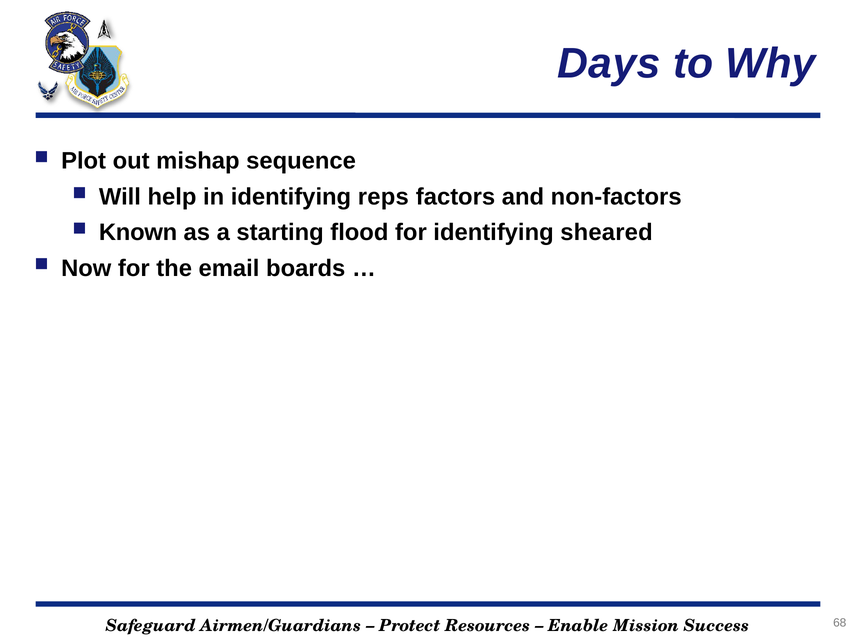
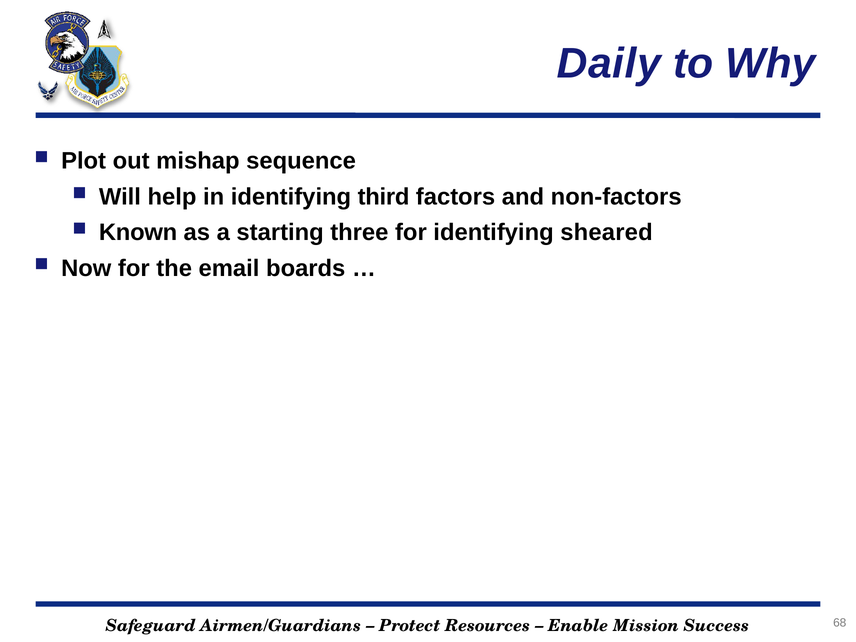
Days: Days -> Daily (609, 64)
reps: reps -> third (384, 197)
flood: flood -> three (359, 232)
